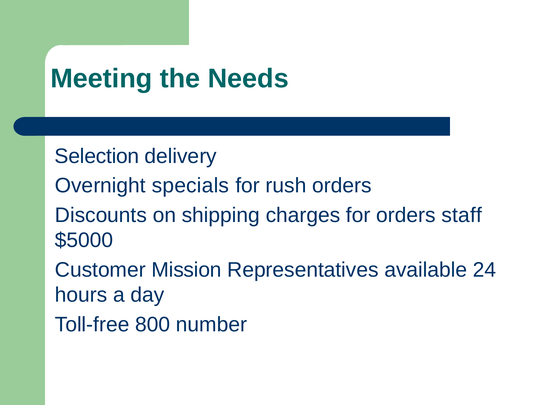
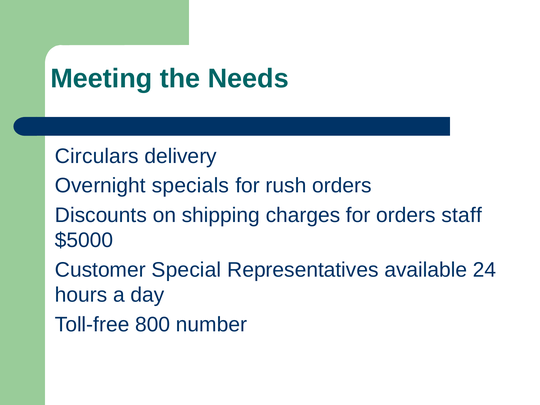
Selection: Selection -> Circulars (97, 156)
Mission: Mission -> Special (186, 270)
